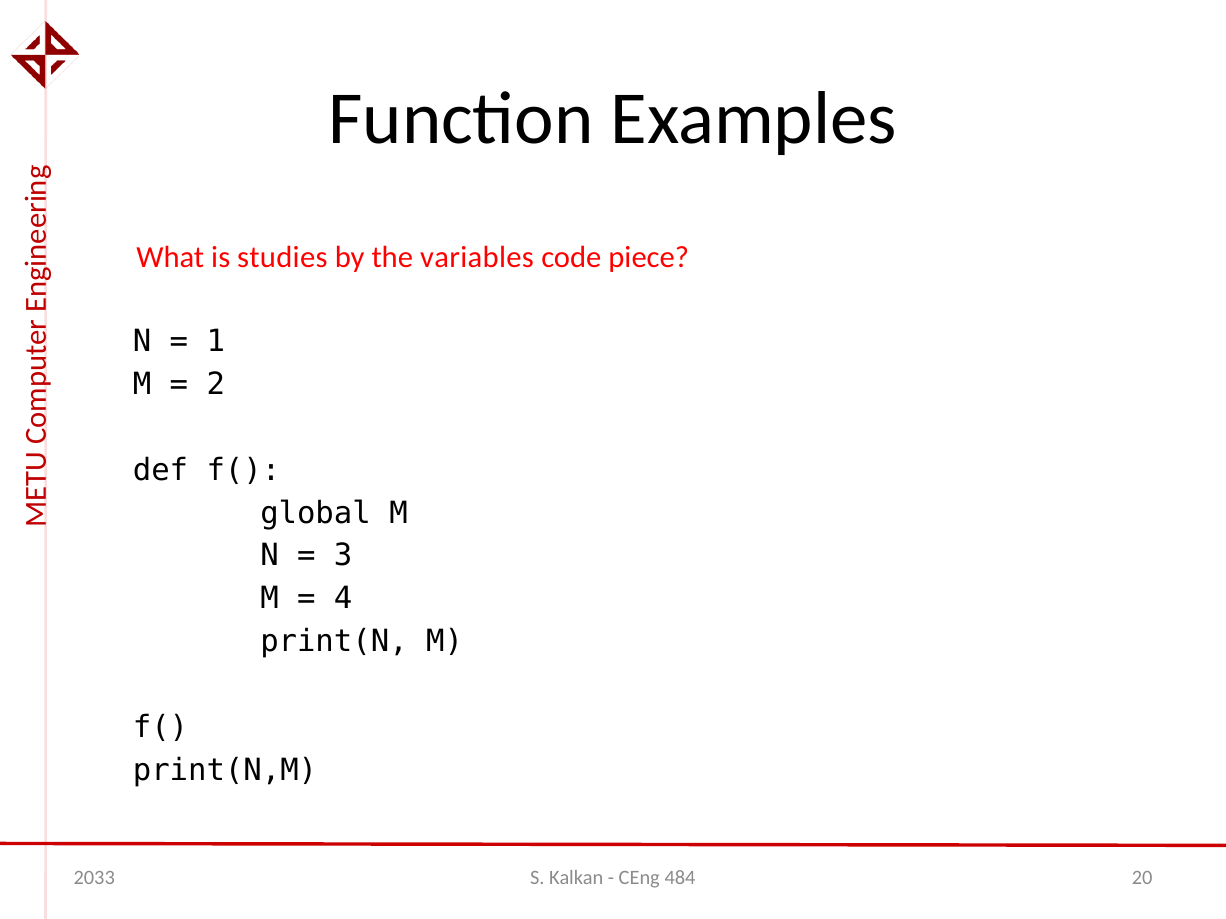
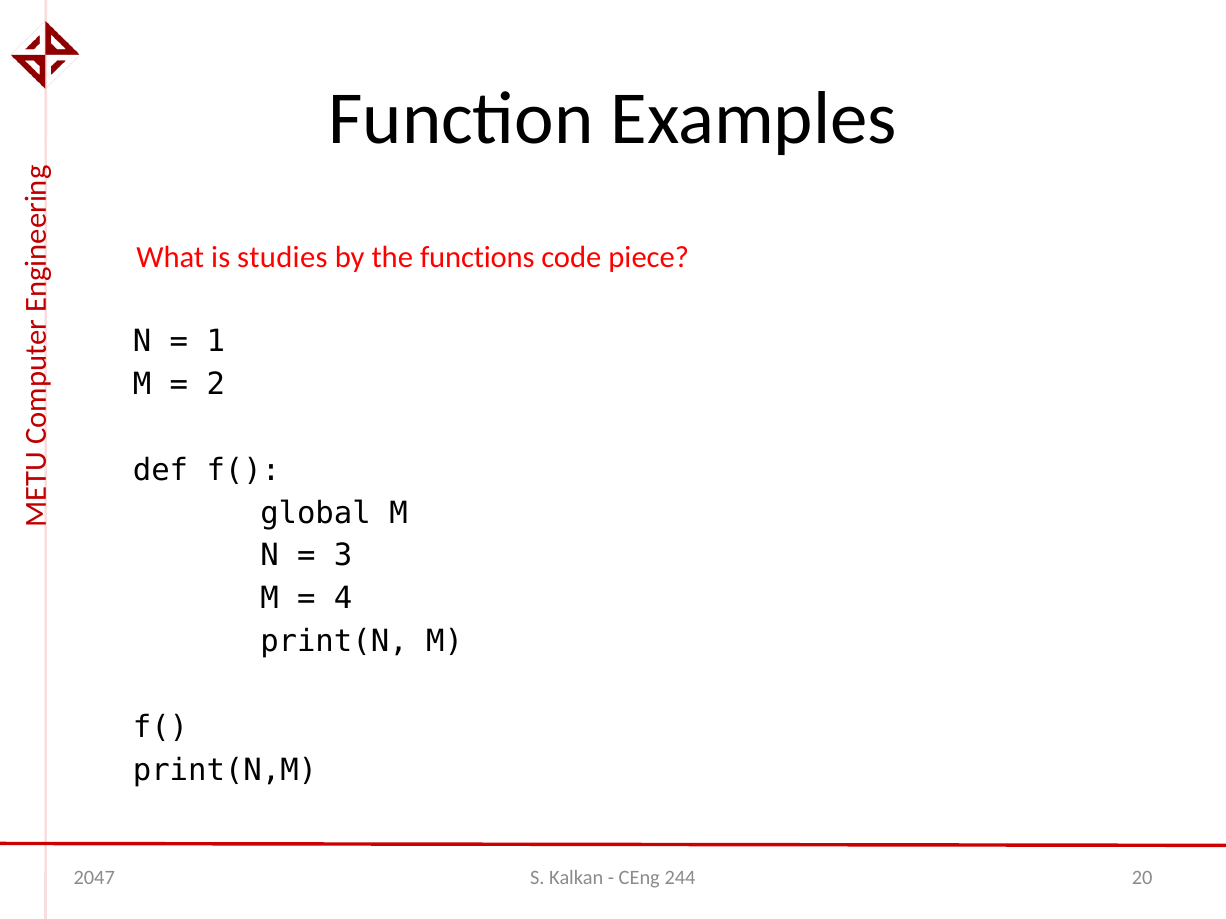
variables: variables -> functions (477, 258)
2033: 2033 -> 2047 (94, 878)
484: 484 -> 244 (680, 878)
